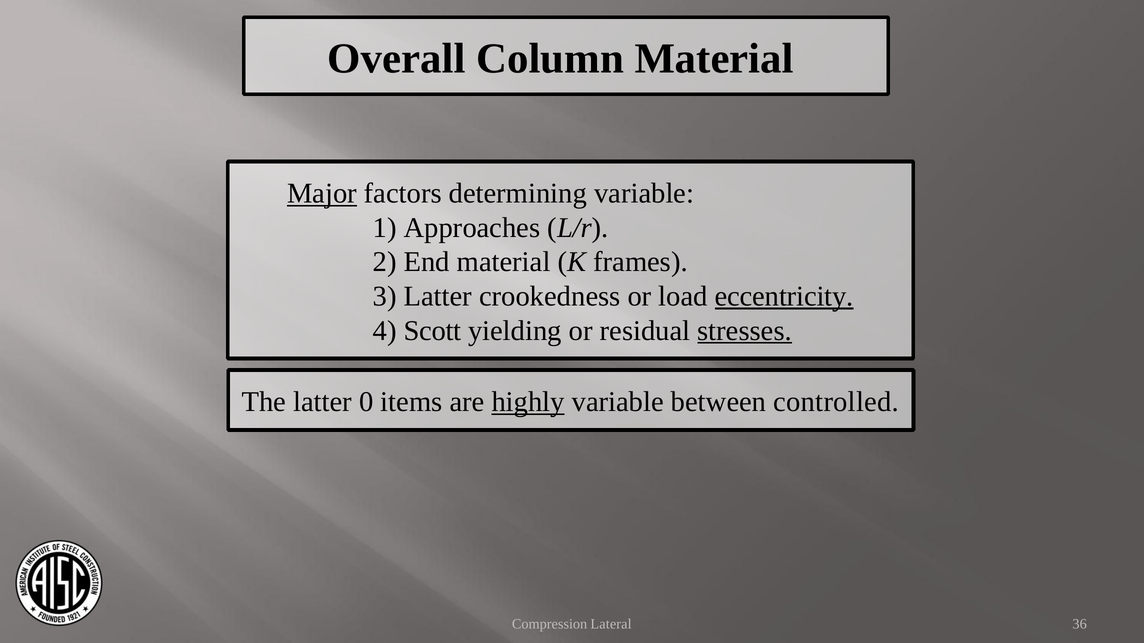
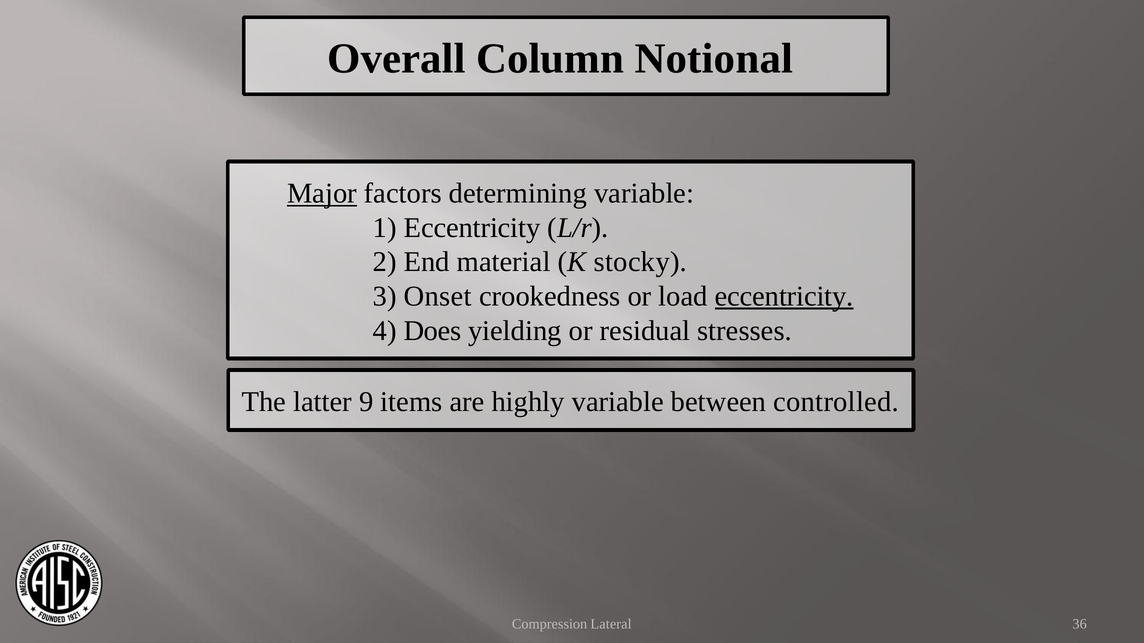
Column Material: Material -> Notional (714, 59)
1 Approaches: Approaches -> Eccentricity (472, 228)
frames: frames -> stocky (640, 262)
3 Latter: Latter -> Onset (438, 297)
Scott: Scott -> Does (432, 331)
stresses underline: present -> none (745, 331)
0: 0 -> 9 (366, 402)
highly underline: present -> none (528, 402)
